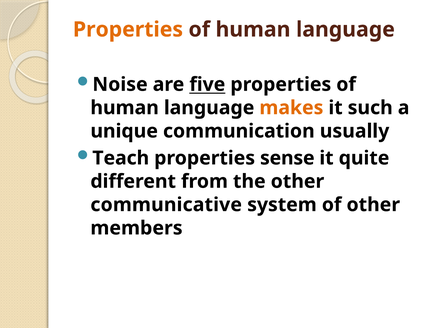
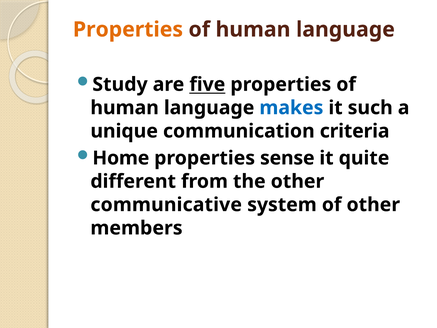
Noise: Noise -> Study (120, 84)
makes colour: orange -> blue (291, 108)
usually: usually -> criteria (355, 131)
Teach: Teach -> Home (121, 158)
